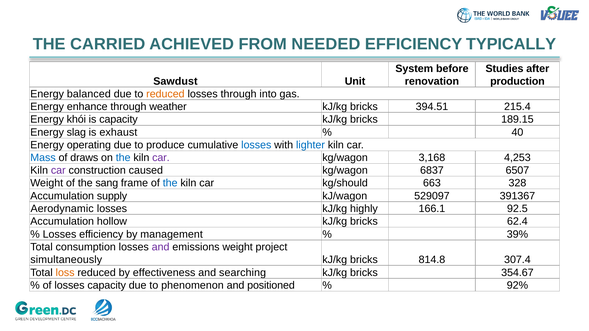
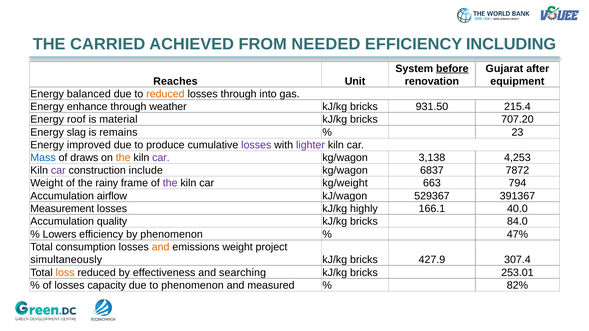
TYPICALLY: TYPICALLY -> INCLUDING (511, 44)
before underline: none -> present (452, 69)
Studies: Studies -> Gujarat (504, 69)
Sawdust: Sawdust -> Reaches (175, 81)
production: production -> equipment (517, 81)
394.51: 394.51 -> 931.50 (432, 107)
khói: khói -> roof (76, 120)
is capacity: capacity -> material (118, 120)
189.15: 189.15 -> 707.20 (517, 120)
exhaust: exhaust -> remains (118, 132)
40: 40 -> 23 (517, 132)
operating: operating -> improved (89, 145)
losses colour: blue -> purple (256, 145)
lighter colour: blue -> purple (310, 145)
the colour: blue -> orange (123, 158)
3,168: 3,168 -> 3,138 (432, 158)
caused: caused -> include (146, 171)
6507: 6507 -> 7872 (517, 171)
sang: sang -> rainy (107, 183)
the colour: blue -> purple (170, 183)
kg/should: kg/should -> kg/weight (345, 183)
328: 328 -> 794 (517, 183)
supply: supply -> airflow (112, 196)
529097: 529097 -> 529367 (432, 196)
Aerodynamic: Aerodynamic -> Measurement (62, 209)
92.5: 92.5 -> 40.0 (517, 209)
hollow: hollow -> quality (112, 222)
62.4: 62.4 -> 84.0 (517, 222)
Losses: Losses -> Lowers (60, 235)
by management: management -> phenomenon (172, 235)
39%: 39% -> 47% (517, 235)
and colour: purple -> orange (161, 247)
814.8: 814.8 -> 427.9 (432, 260)
354.67: 354.67 -> 253.01 (517, 273)
positioned: positioned -> measured (271, 286)
92%: 92% -> 82% (517, 286)
